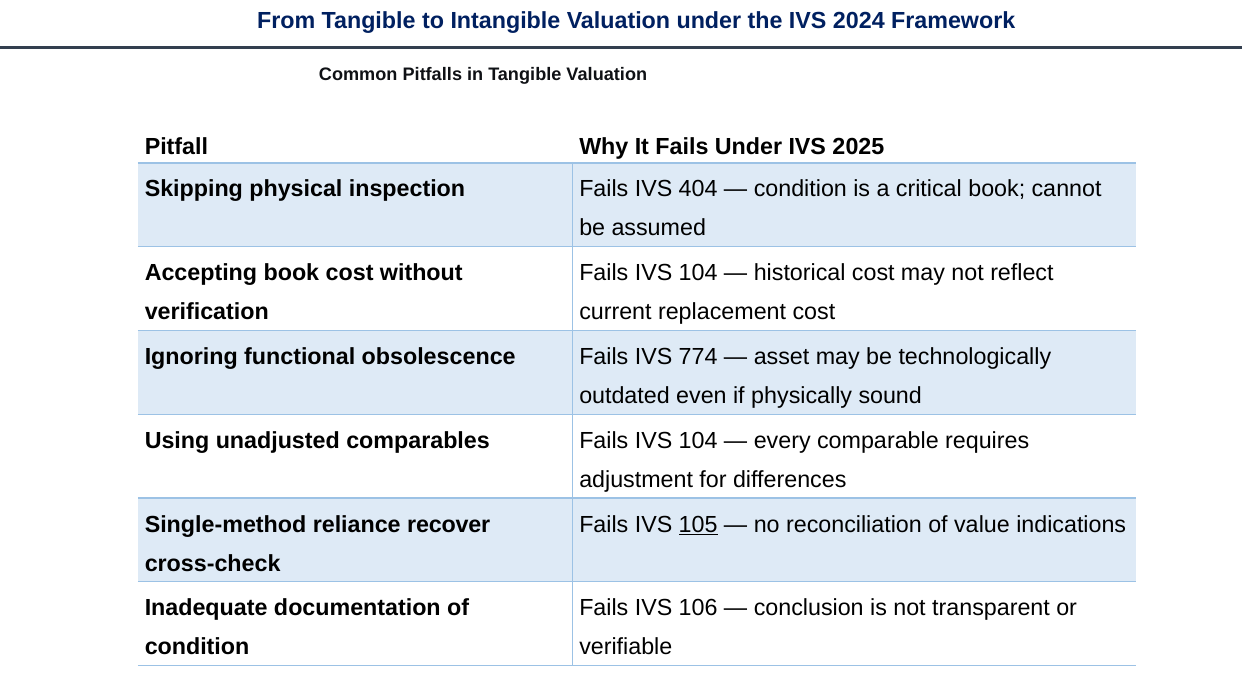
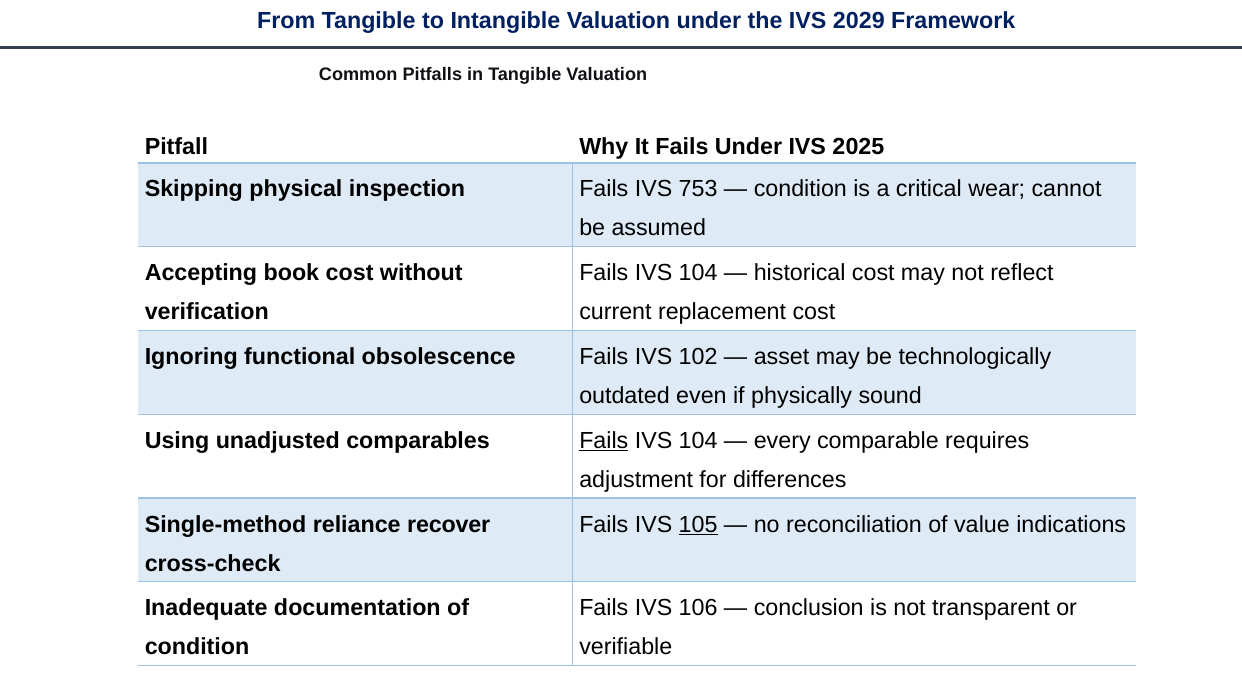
2024: 2024 -> 2029 (859, 21)
404: 404 -> 753 (698, 189)
critical book: book -> wear (997, 189)
774: 774 -> 102 (698, 357)
Fails underline: none -> present (604, 441)
